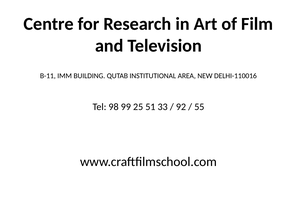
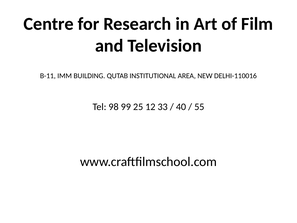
51: 51 -> 12 (150, 107)
92: 92 -> 40 (181, 107)
